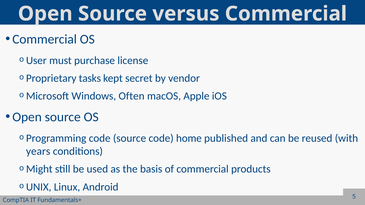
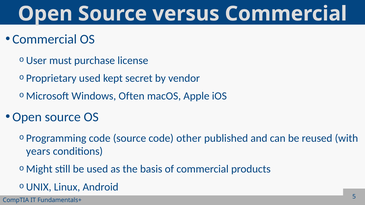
tasks: tasks -> used (90, 78)
home: home -> other (189, 138)
